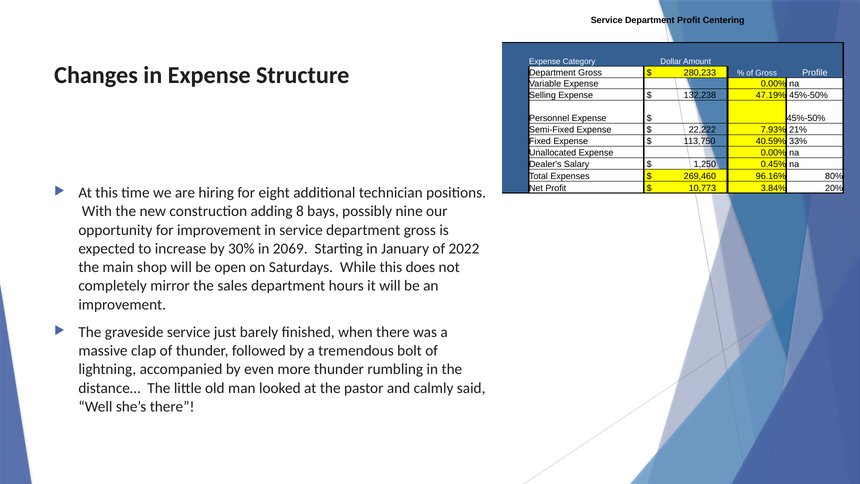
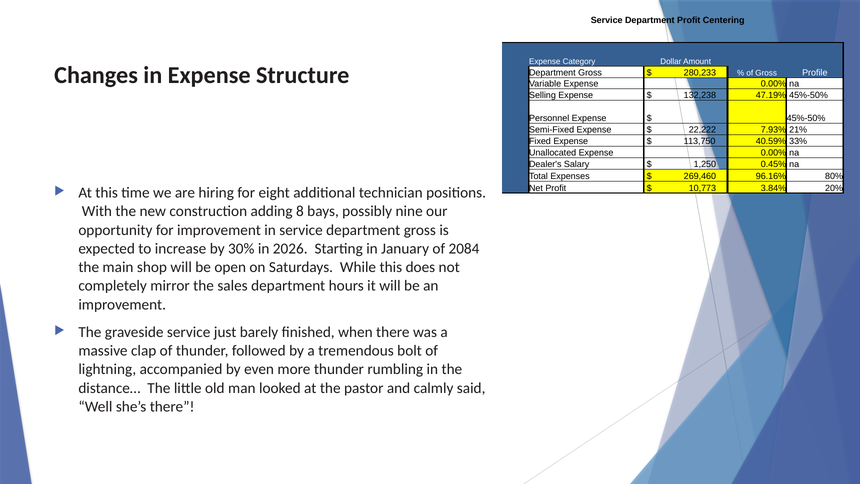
2069: 2069 -> 2026 (290, 249)
2022: 2022 -> 2084 (464, 249)
